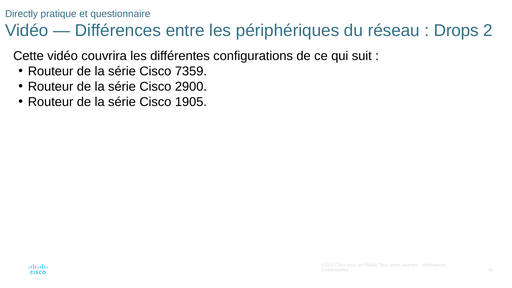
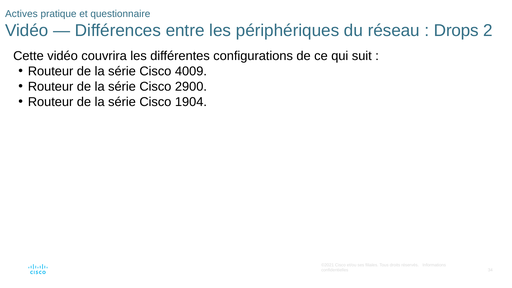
Directly: Directly -> Actives (21, 14)
7359: 7359 -> 4009 (191, 71)
1905: 1905 -> 1904 (191, 102)
